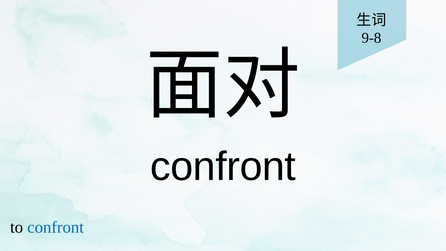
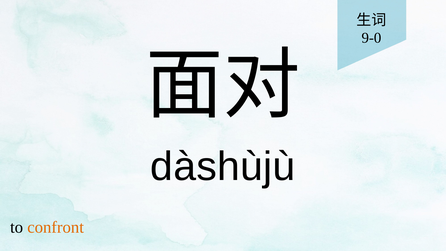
9-8: 9-8 -> 9-0 (371, 38)
confront: confront -> dàshùjù (223, 167)
confront colour: blue -> orange (56, 227)
